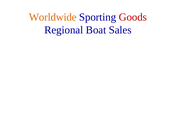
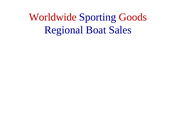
Worldwide colour: orange -> red (53, 17)
